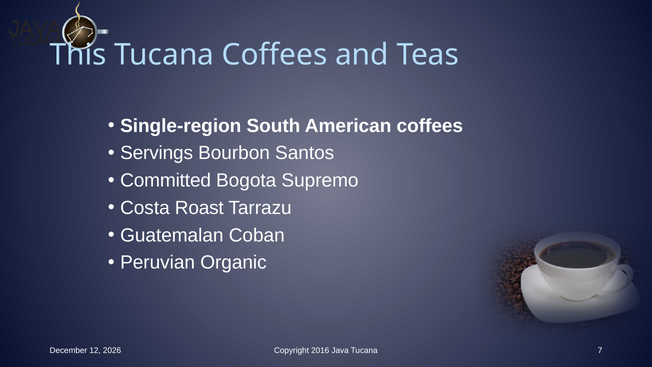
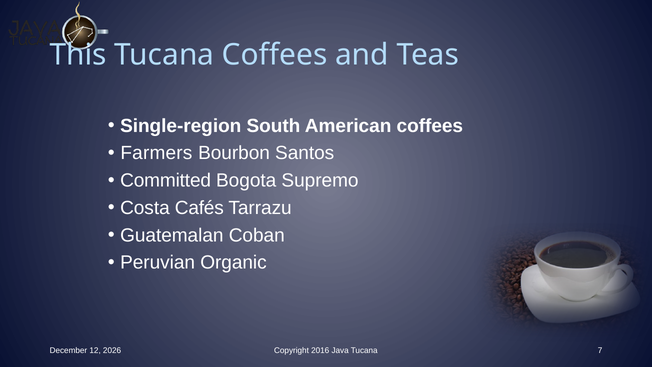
Servings: Servings -> Farmers (156, 153)
Roast: Roast -> Cafés (199, 208)
